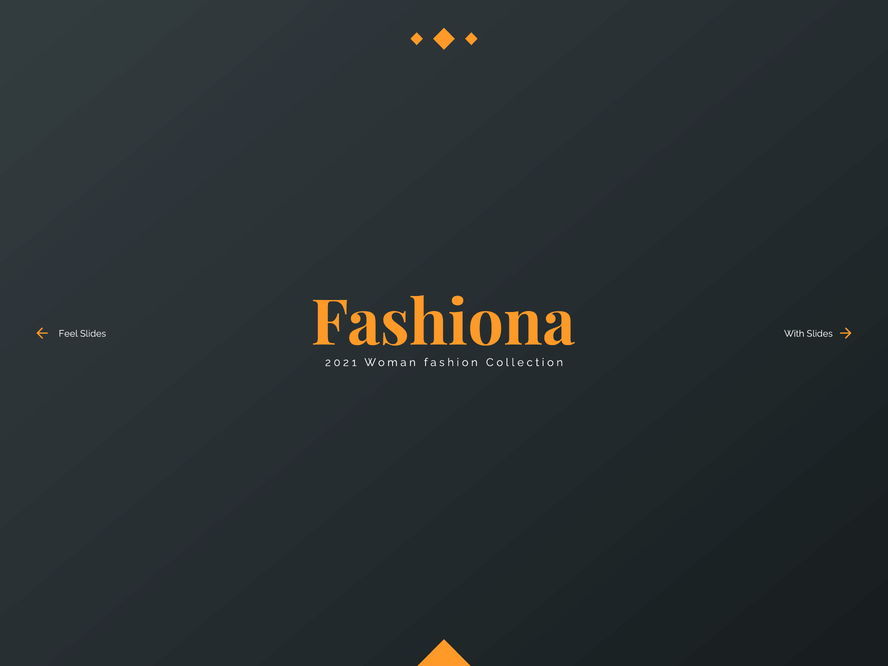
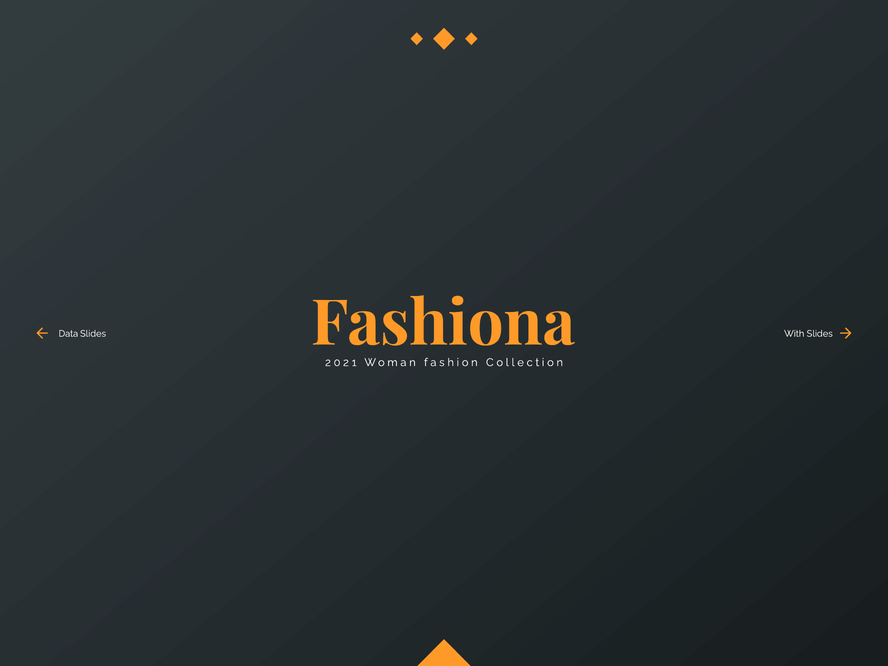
Feel: Feel -> Data (68, 334)
